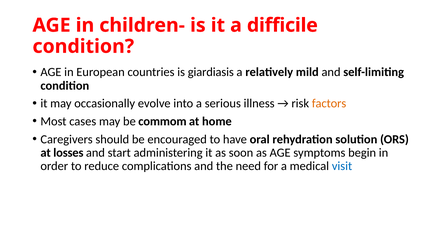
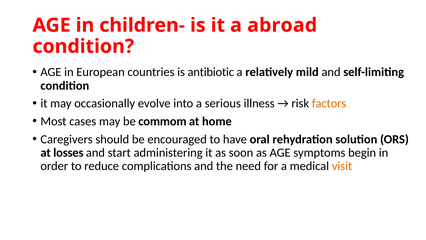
difficile: difficile -> abroad (282, 25)
giardiasis: giardiasis -> antibiotic (211, 72)
visit colour: blue -> orange (342, 166)
